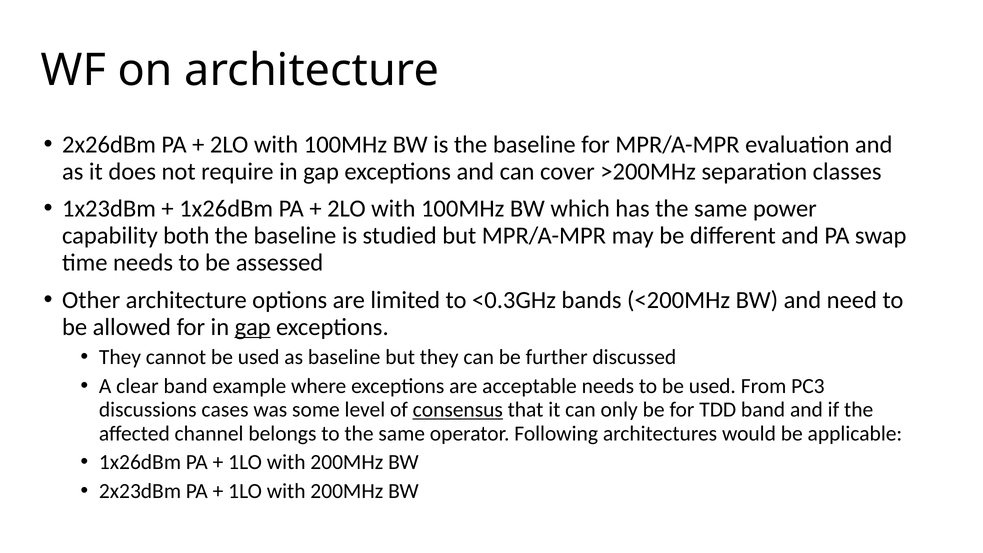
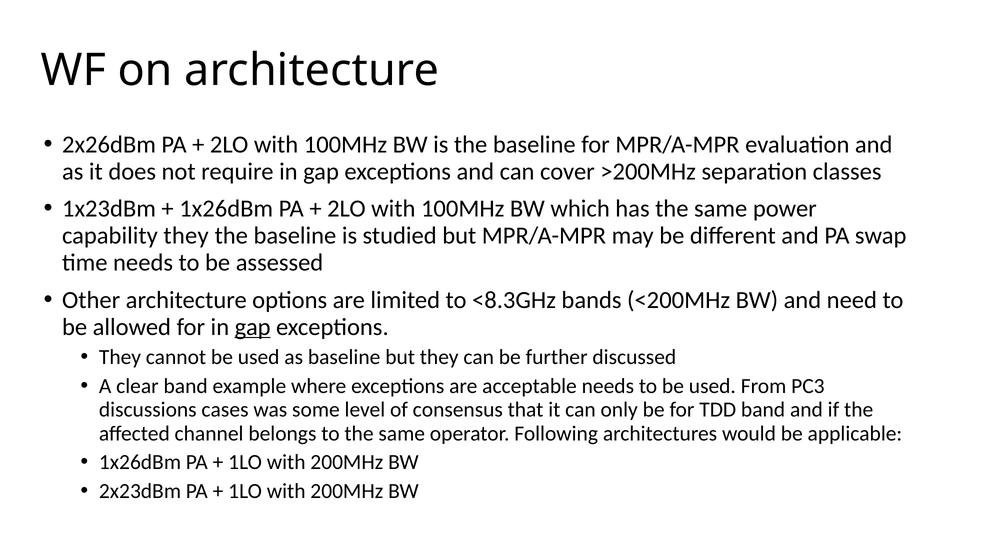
capability both: both -> they (186, 236)
<0.3GHz: <0.3GHz -> <8.3GHz (514, 300)
consensus underline: present -> none (458, 410)
